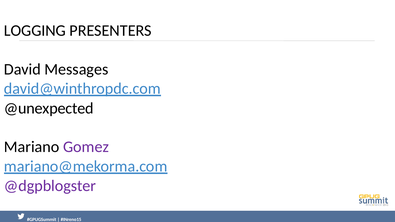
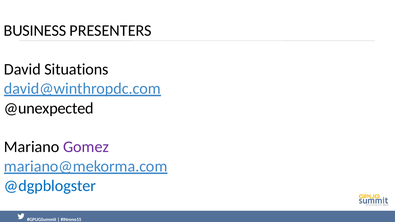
LOGGING: LOGGING -> BUSINESS (35, 31)
Messages: Messages -> Situations (76, 69)
@dgpblogster colour: purple -> blue (50, 186)
